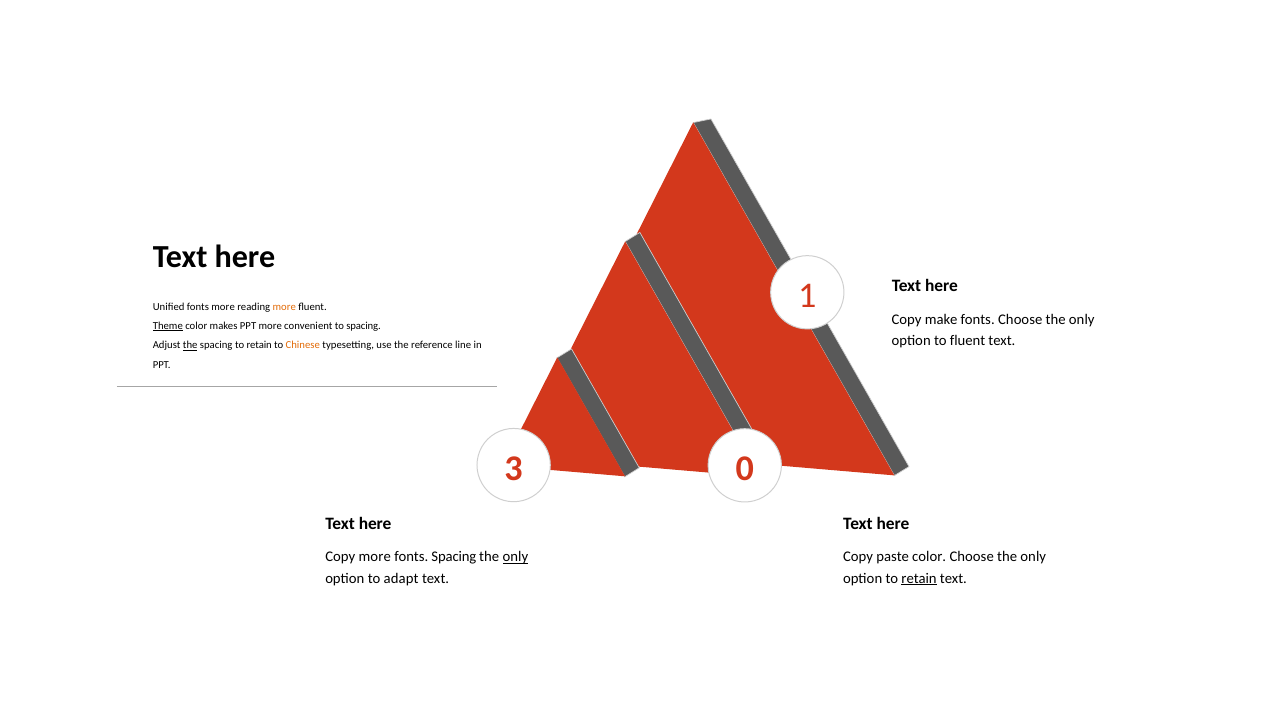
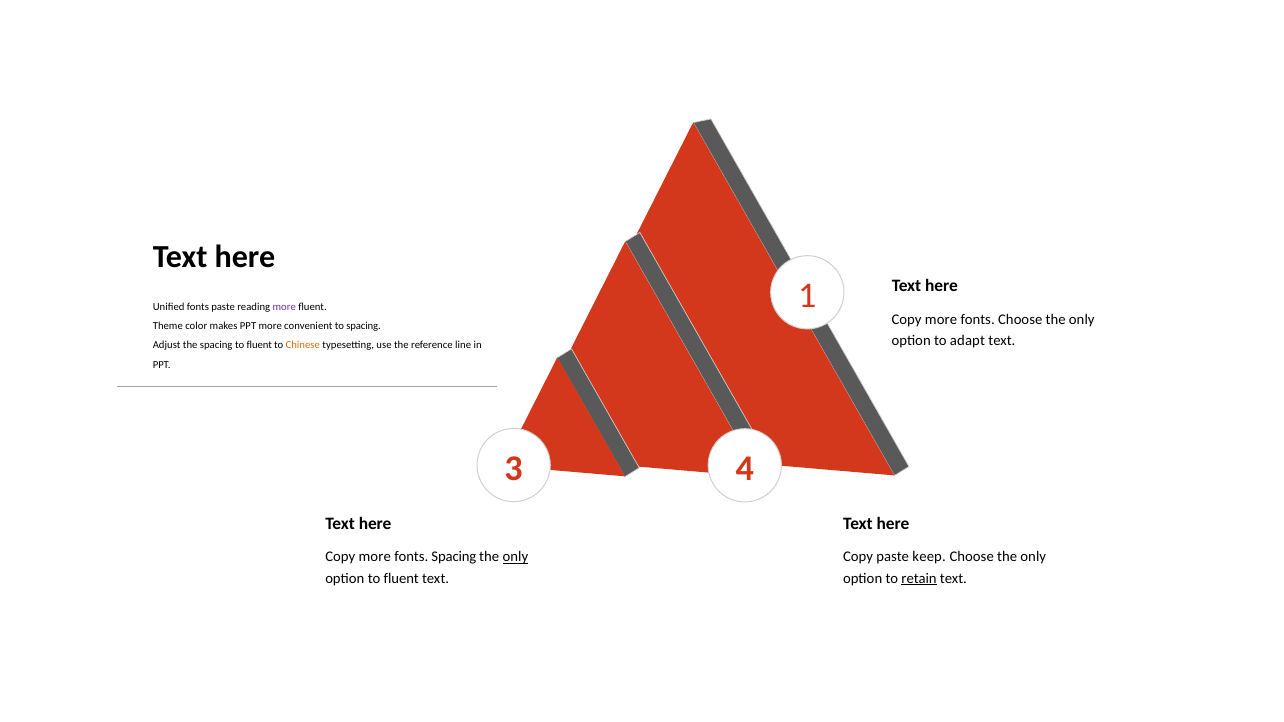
fonts more: more -> paste (223, 307)
more colour: orange -> purple (284, 307)
make: make -> more (941, 319)
Theme underline: present -> none (168, 326)
to fluent: fluent -> adapt (967, 341)
the underline: present -> none (190, 346)
spacing to retain: retain -> fluent (259, 346)
0: 0 -> 4 (745, 469)
paste color: color -> keep (929, 557)
option to adapt: adapt -> fluent (401, 579)
